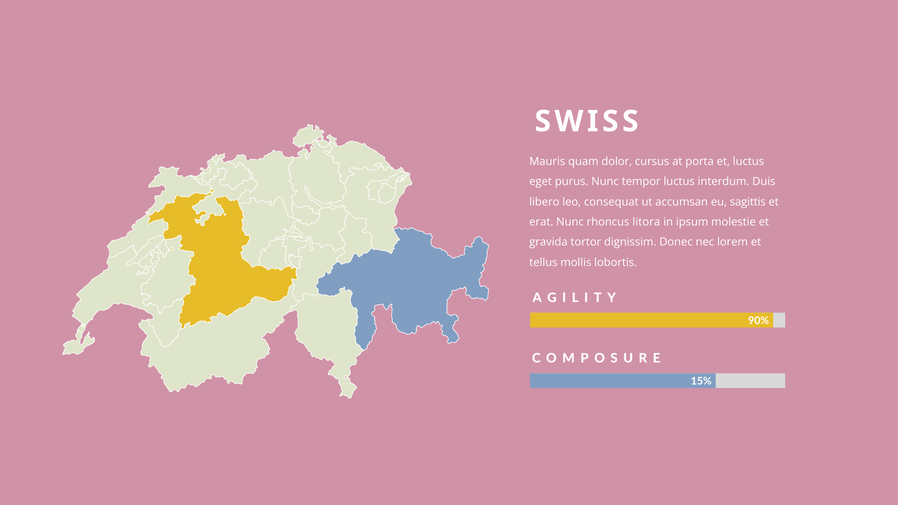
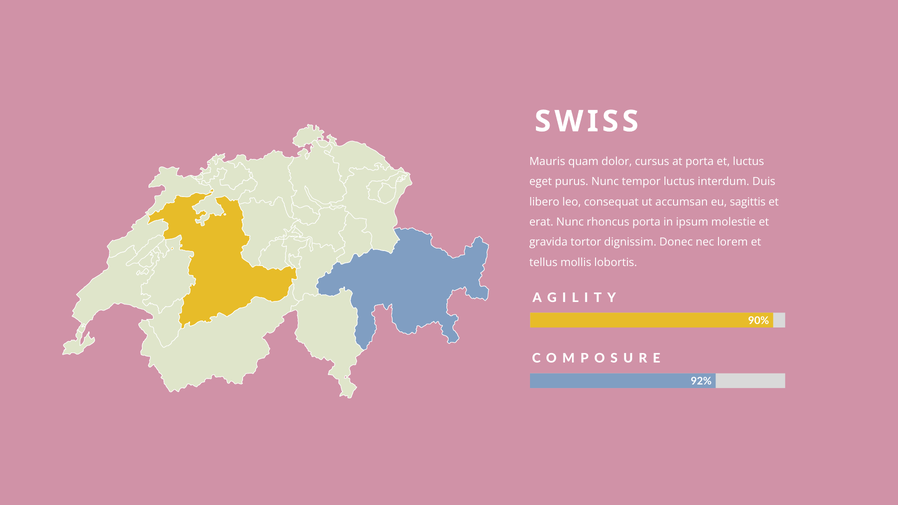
rhoncus litora: litora -> porta (646, 222)
15%: 15% -> 92% (701, 382)
